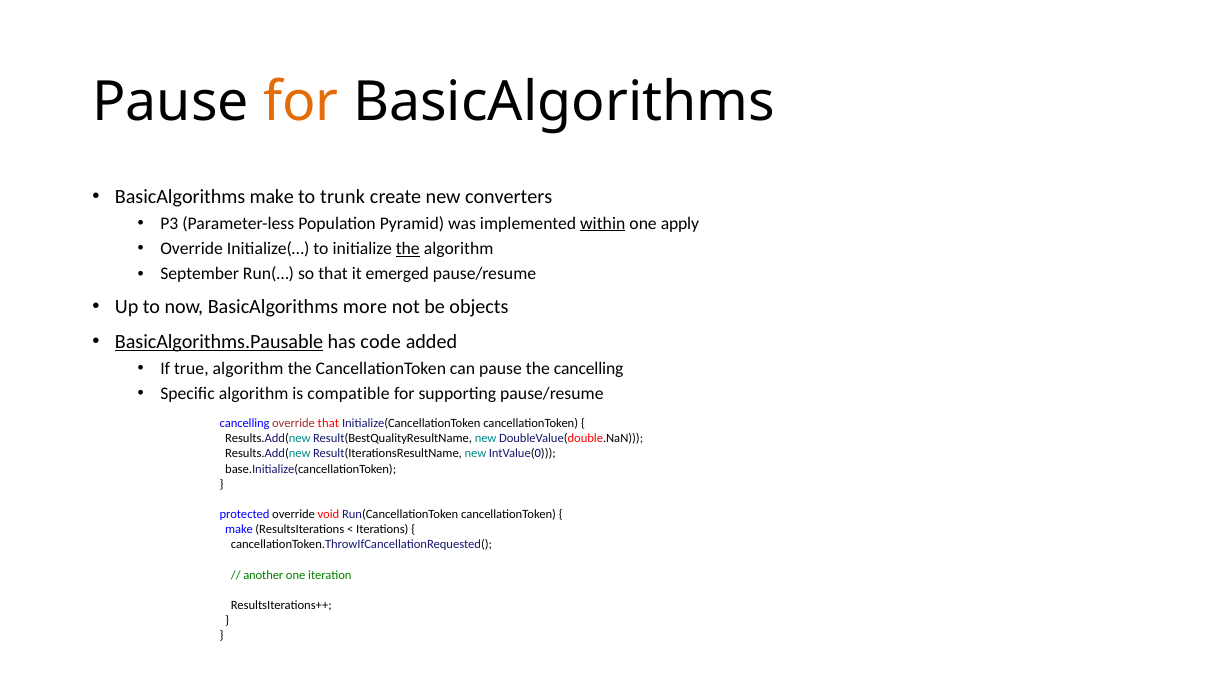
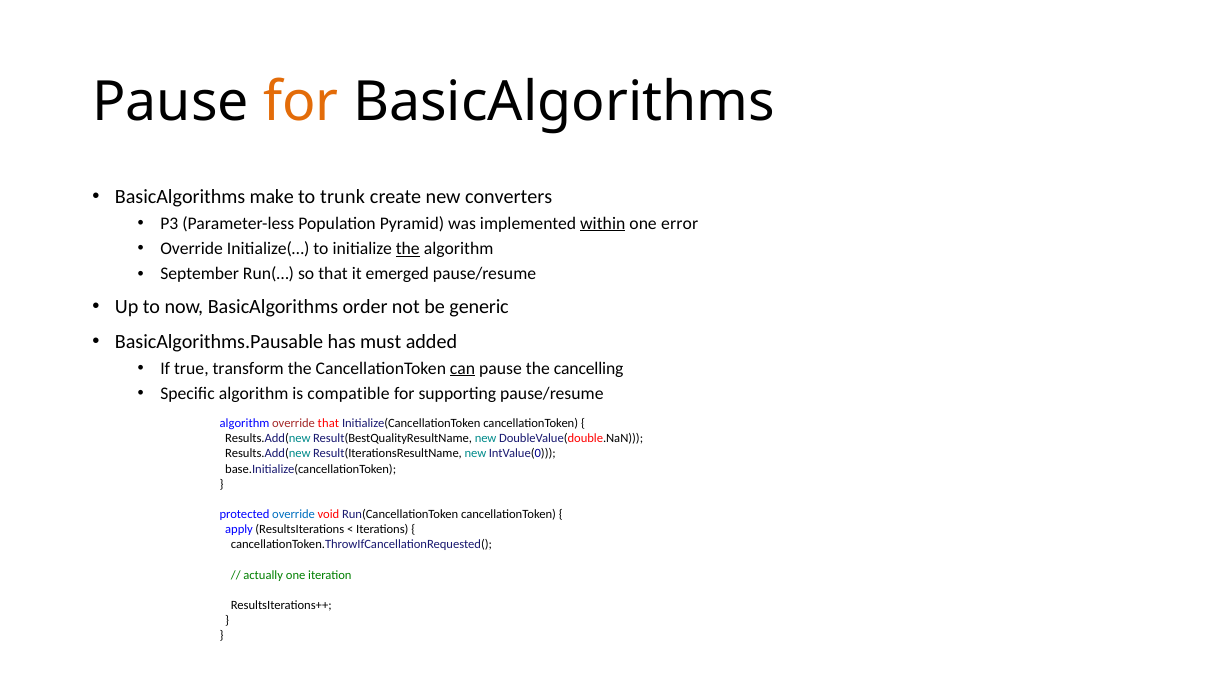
apply: apply -> error (680, 223)
more: more -> order (365, 307)
objects: objects -> generic (479, 307)
BasicAlgorithms.Pausable underline: present -> none (219, 341)
code: code -> must (381, 341)
true algorithm: algorithm -> transform (248, 368)
can underline: none -> present (463, 368)
cancelling: cancelling -> algorithm (245, 423)
override colour: black -> blue (294, 514)
make: make -> apply (239, 529)
another: another -> actually (263, 575)
